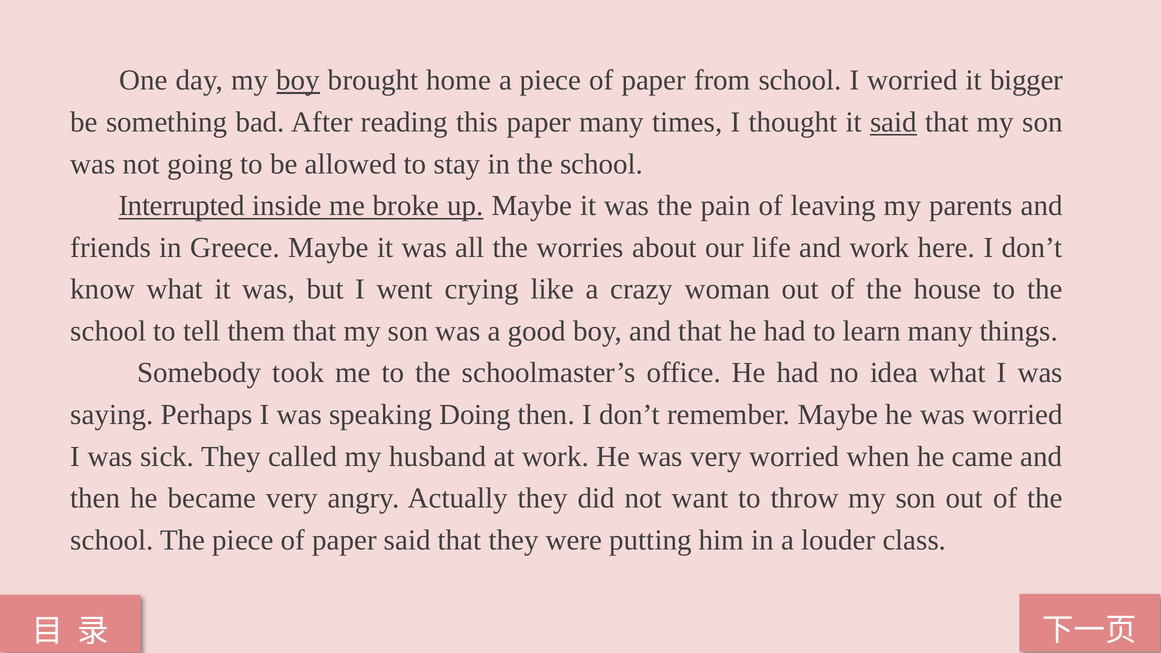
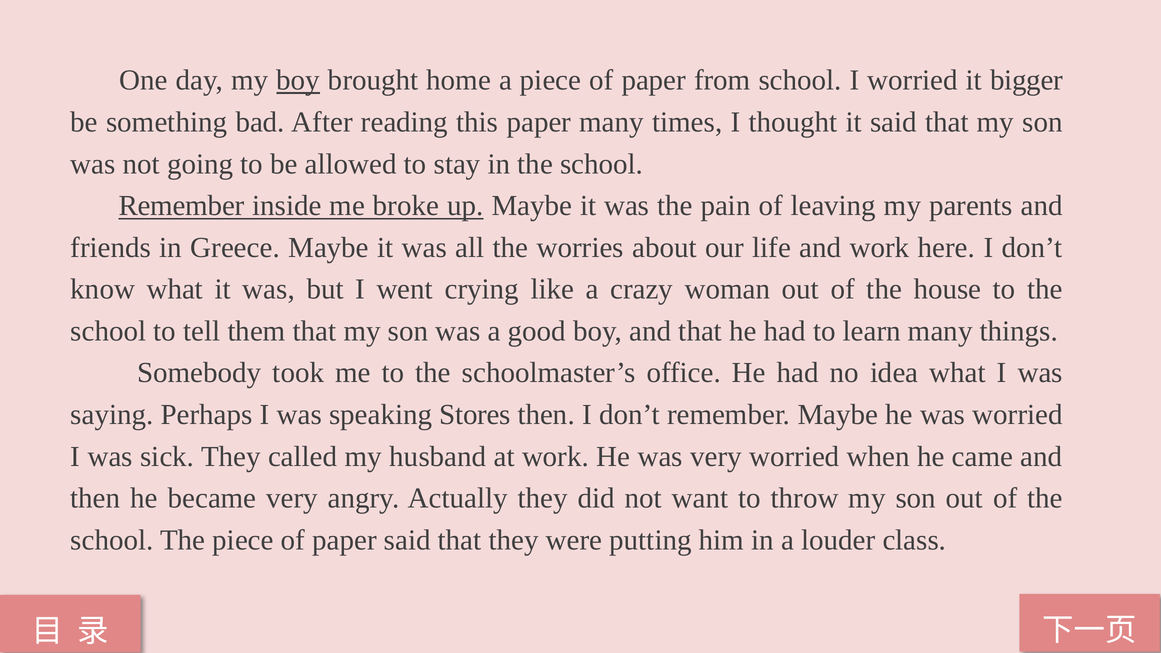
said underline: present -> none (893, 122)
Interrupted: Interrupted -> Remember (182, 206)
Doing: Doing -> Stores (475, 415)
